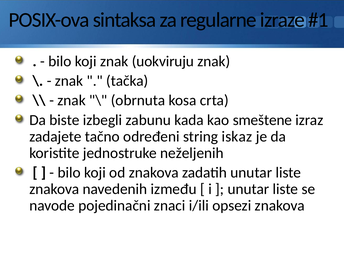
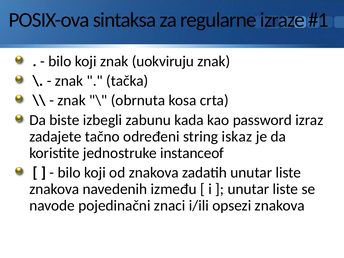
smeštene: smeštene -> password (262, 120)
neželjenih: neželjenih -> instanceof (192, 153)
